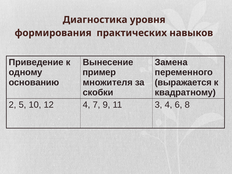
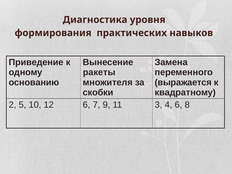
пример: пример -> ракеты (99, 72)
12 4: 4 -> 6 (87, 105)
